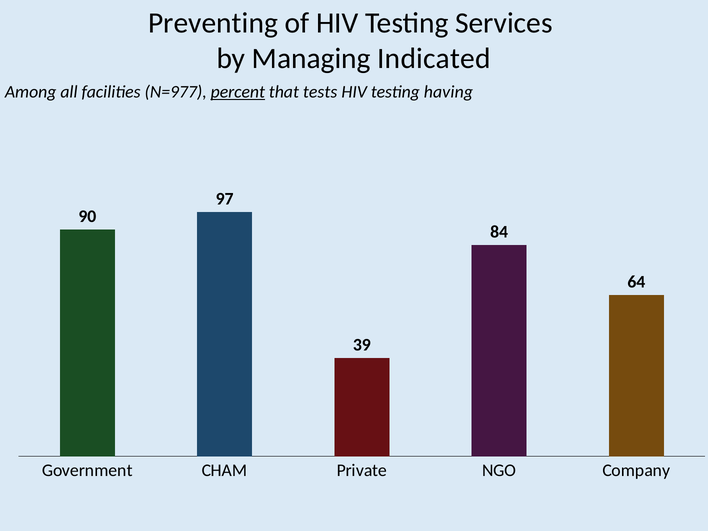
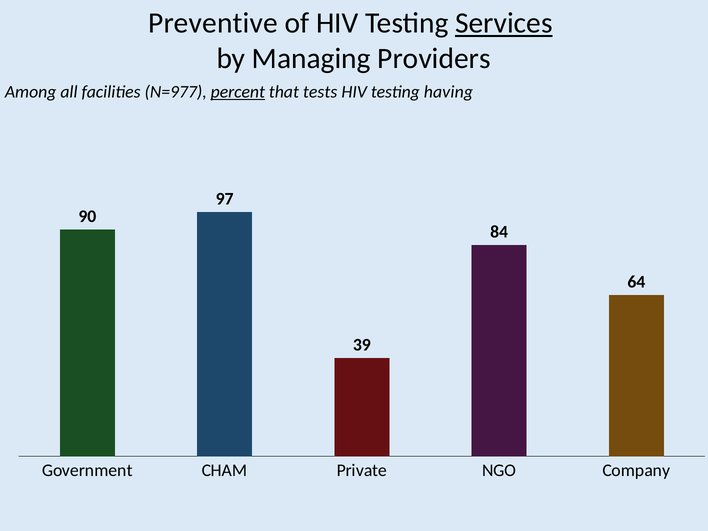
Preventing: Preventing -> Preventive (213, 23)
Services underline: none -> present (504, 23)
Indicated: Indicated -> Providers (434, 59)
